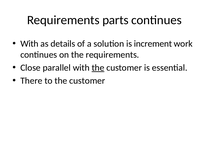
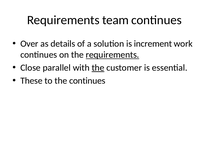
parts: parts -> team (115, 20)
With: With -> Over (29, 44)
requirements underline: none -> present (112, 55)
There: There -> These (31, 81)
to the customer: customer -> continues (87, 81)
